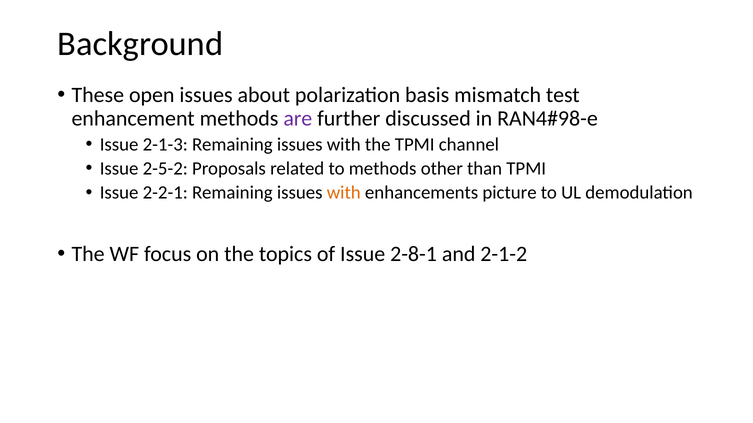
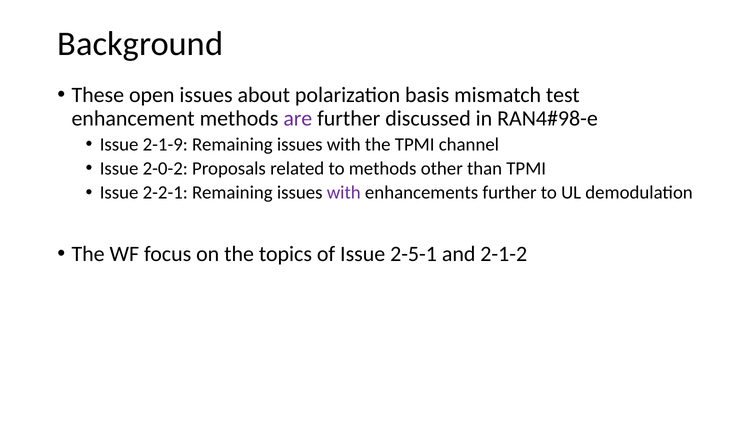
2-1-3: 2-1-3 -> 2-1-9 (165, 145)
2-5-2: 2-5-2 -> 2-0-2 (165, 169)
with colour: orange -> purple (344, 193)
enhancements picture: picture -> further (510, 193)
2-8-1: 2-8-1 -> 2-5-1 (414, 254)
